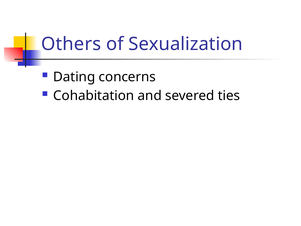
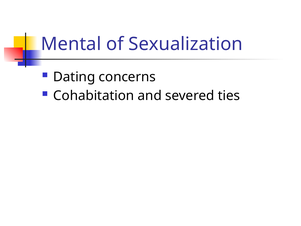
Others: Others -> Mental (71, 44)
